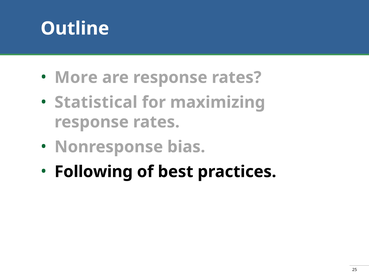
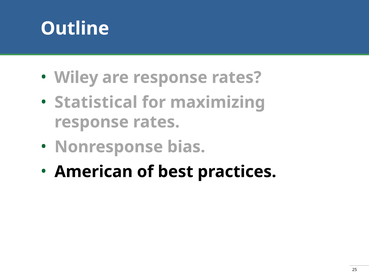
More: More -> Wiley (76, 77)
Following: Following -> American (94, 172)
